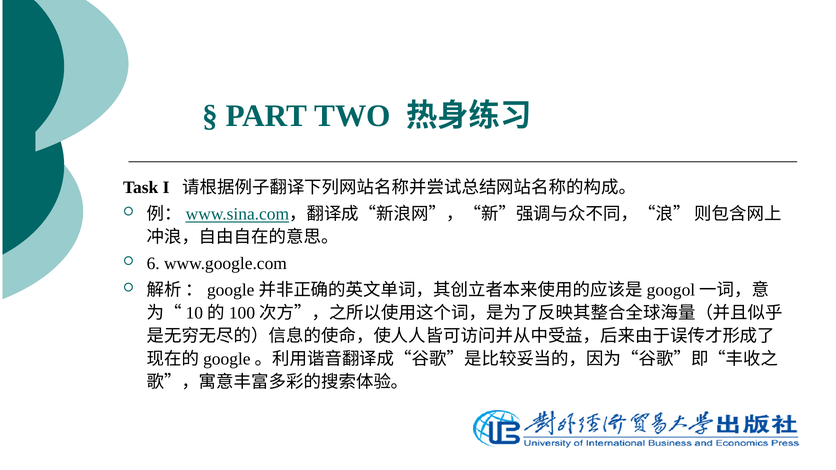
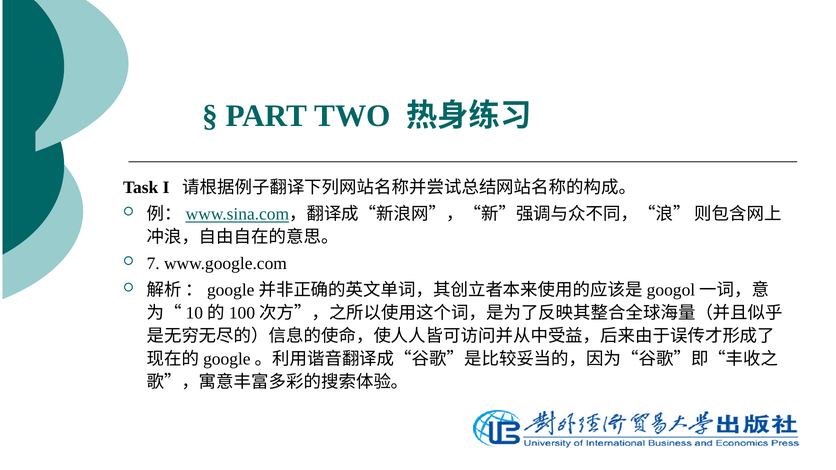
6: 6 -> 7 (153, 264)
